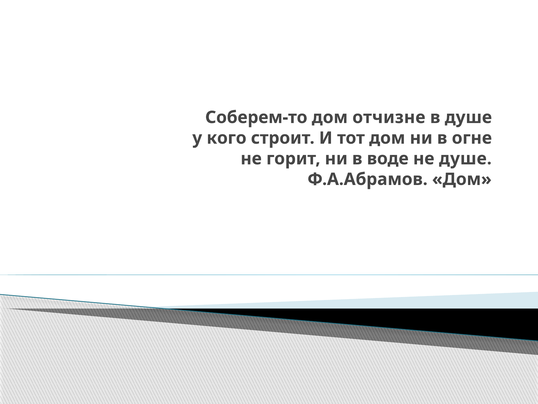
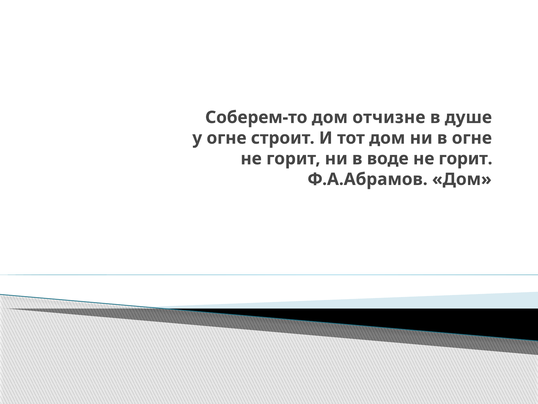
у кого: кого -> огне (227, 138)
воде не душе: душе -> горит (466, 158)
